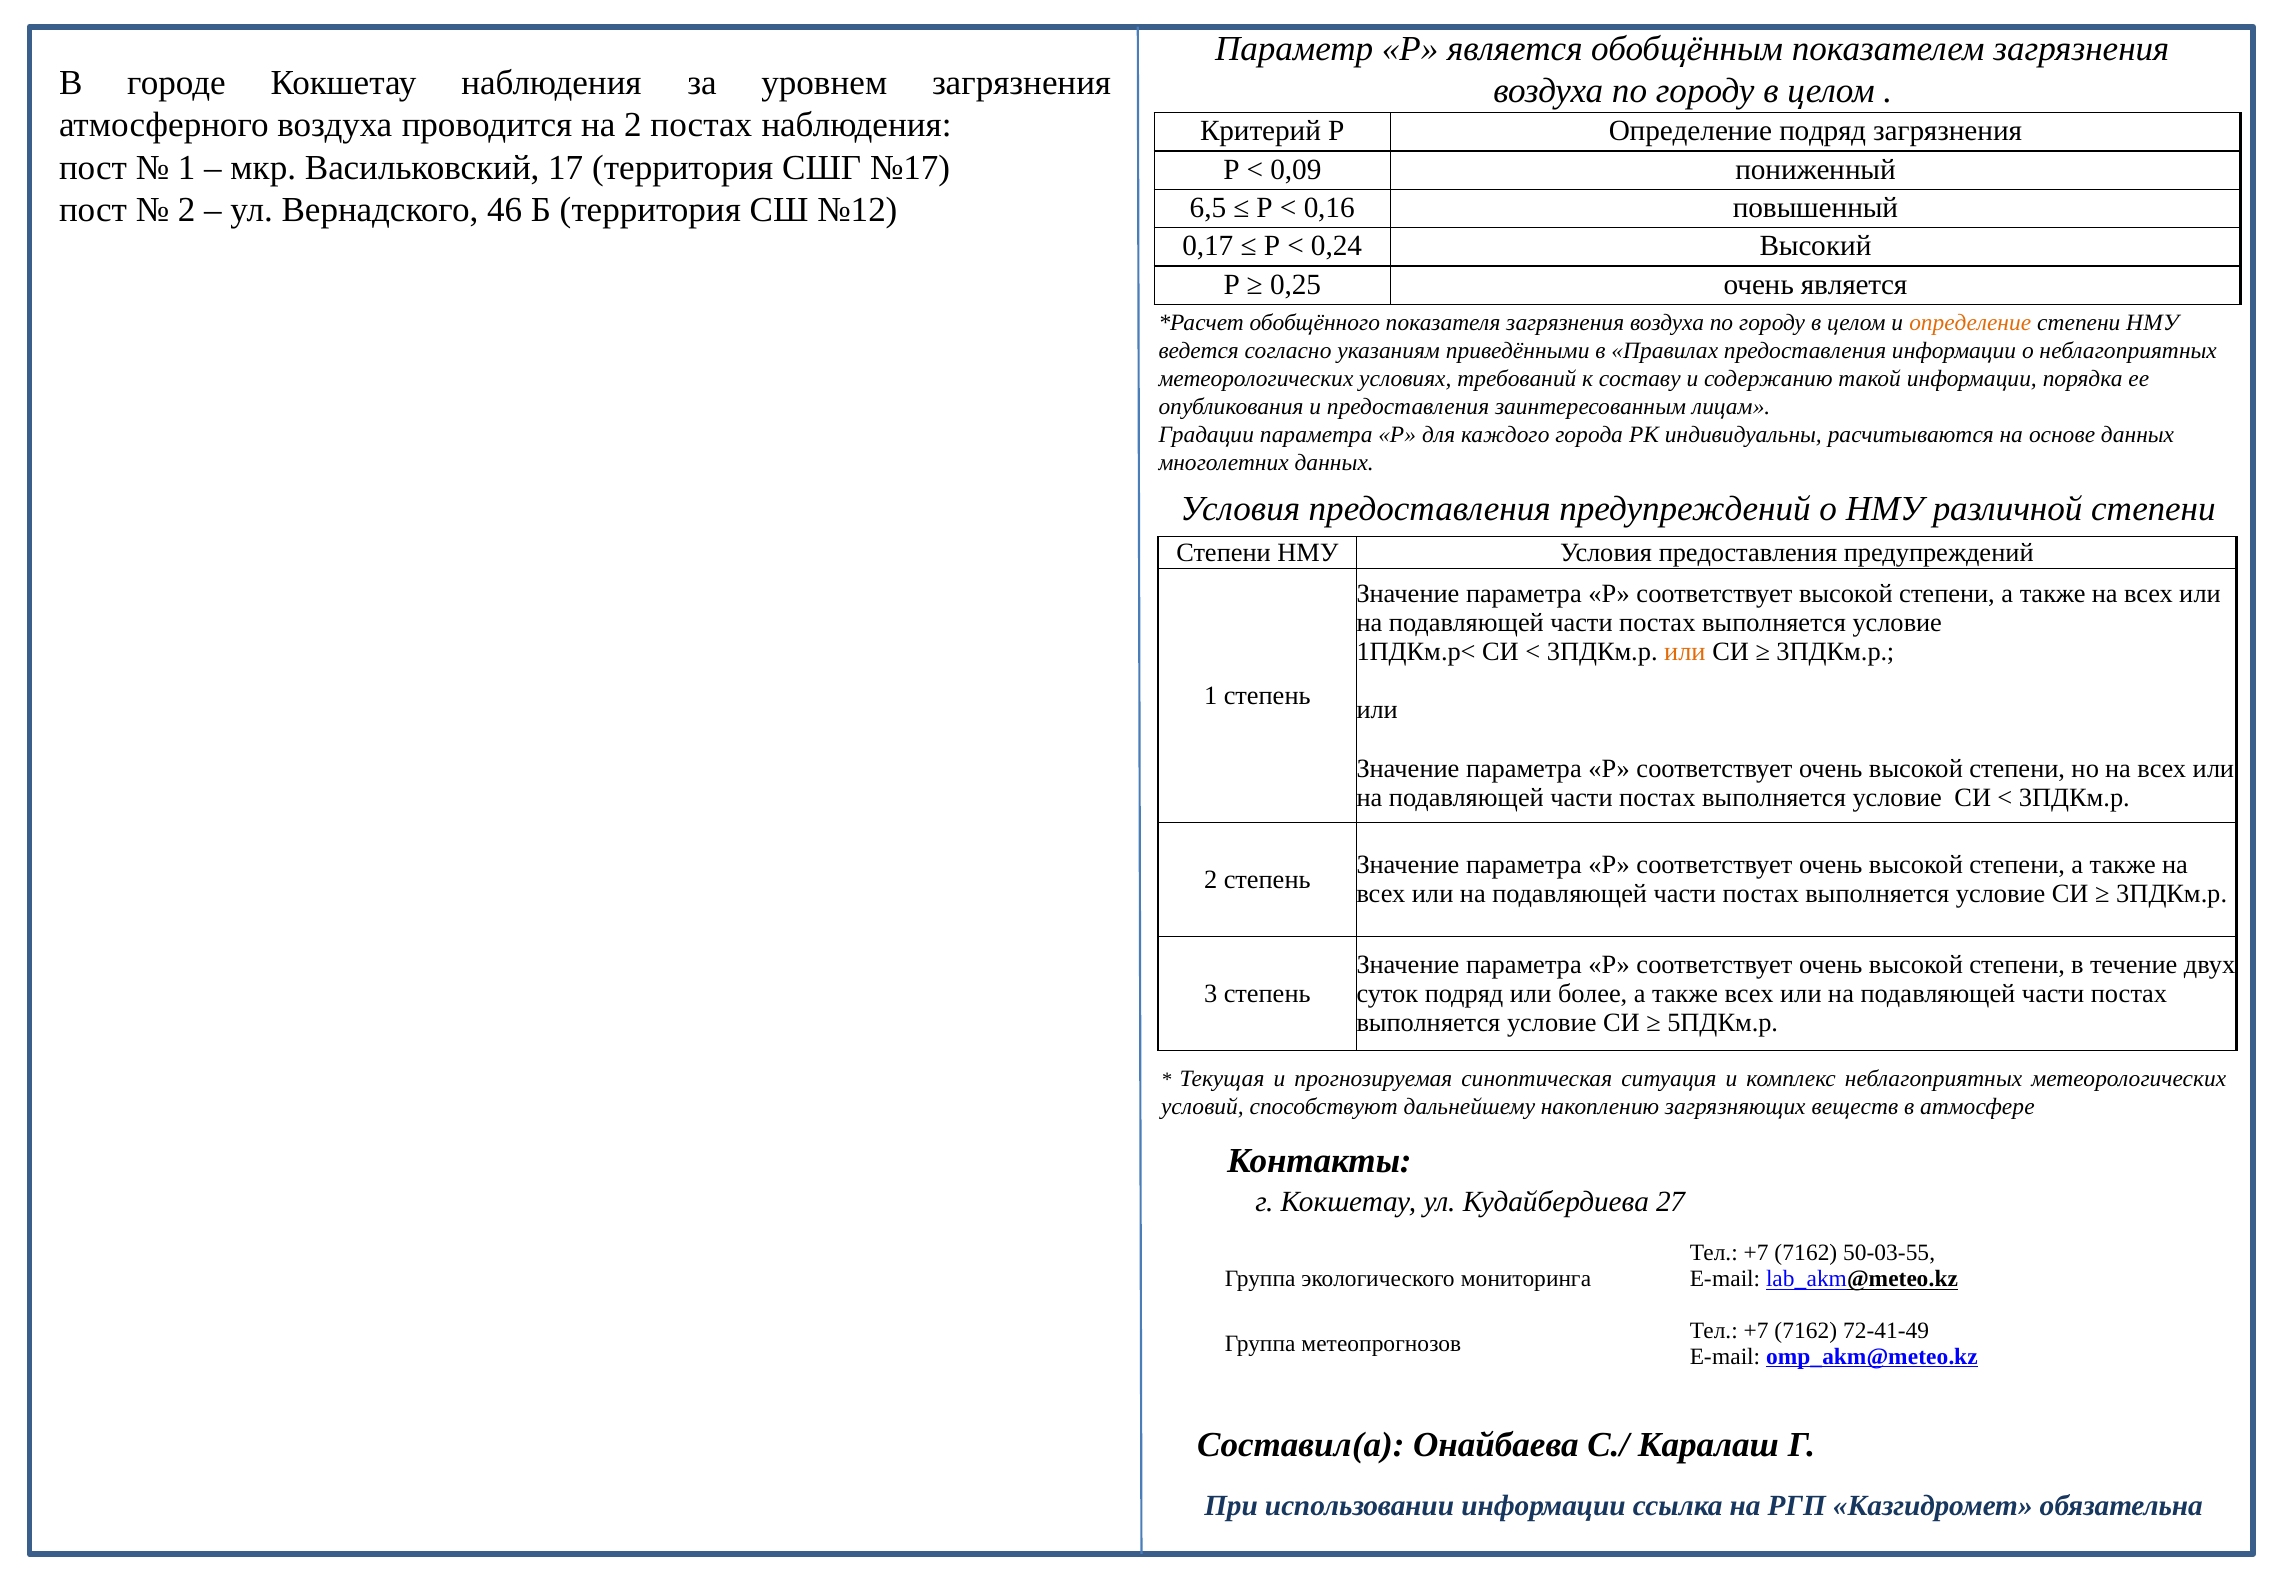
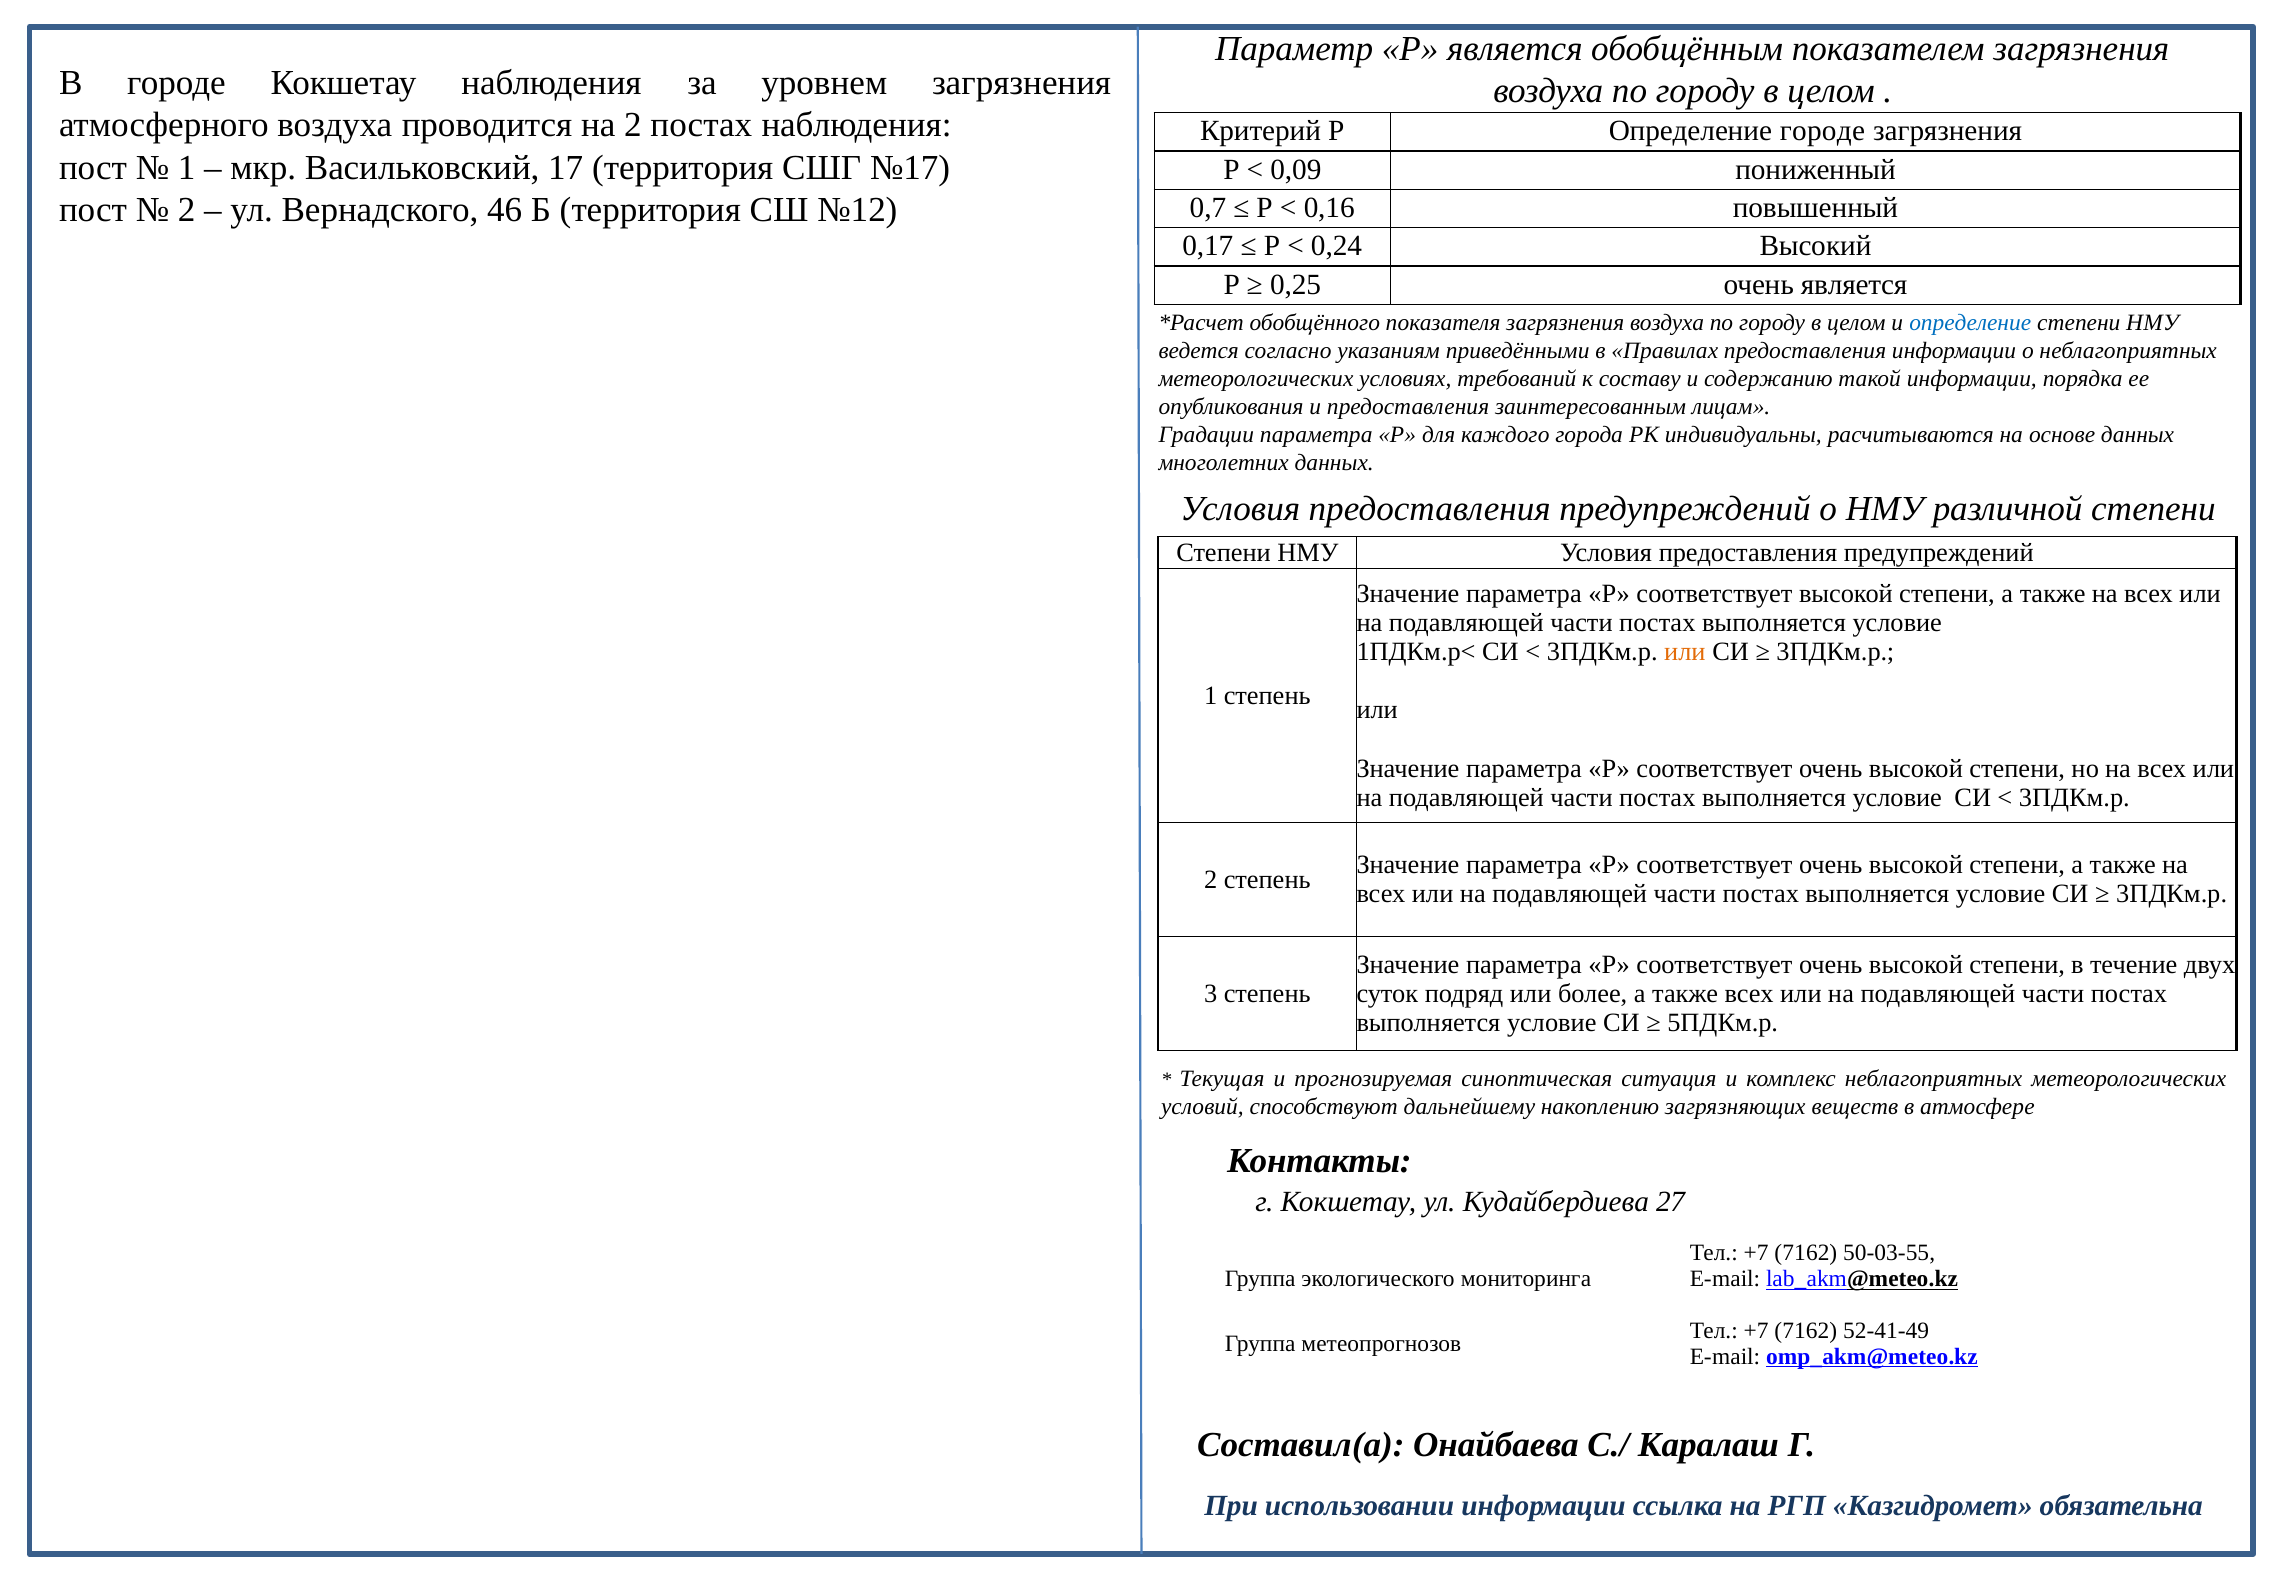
Определение подряд: подряд -> городе (1822, 131)
6,5: 6,5 -> 0,7 (1208, 208)
определение colour: orange -> blue (1970, 322)
72-41-49: 72-41-49 -> 52-41-49 (1886, 1330)
